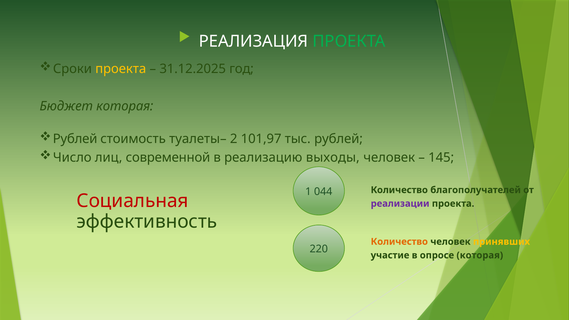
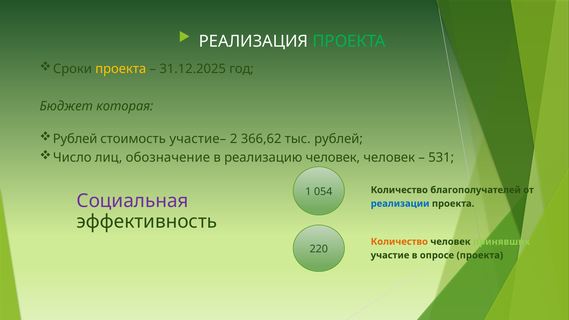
туалеты–: туалеты– -> участие– (198, 139)
101,97: 101,97 -> 366,62 (261, 139)
современной: современной -> обозначение (168, 158)
реализацию выходы: выходы -> человек (333, 158)
145: 145 -> 531 (441, 158)
044: 044 -> 054 (323, 192)
Социальная colour: red -> purple (133, 201)
реализации colour: purple -> blue (400, 204)
принявших colour: yellow -> light green (502, 242)
опросе которая: которая -> проекта (480, 255)
